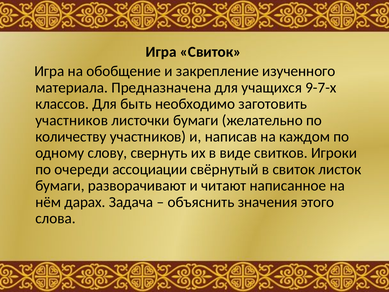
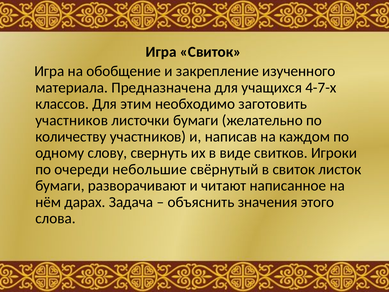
9-7-х: 9-7-х -> 4-7-х (321, 87)
быть: быть -> этим (136, 104)
ассоциации: ассоциации -> небольшие (150, 169)
